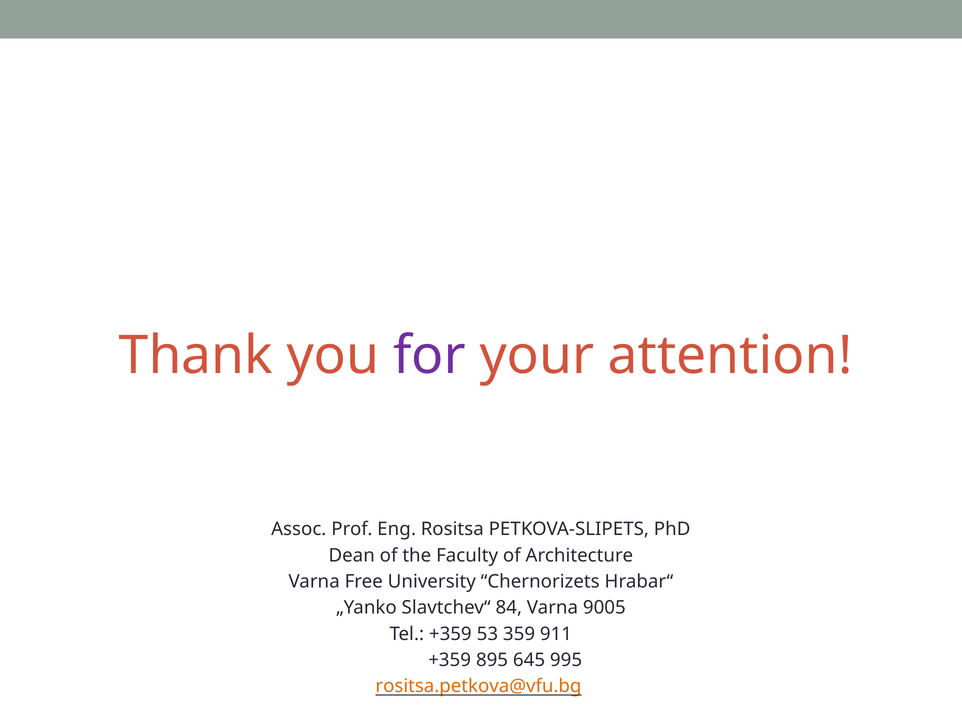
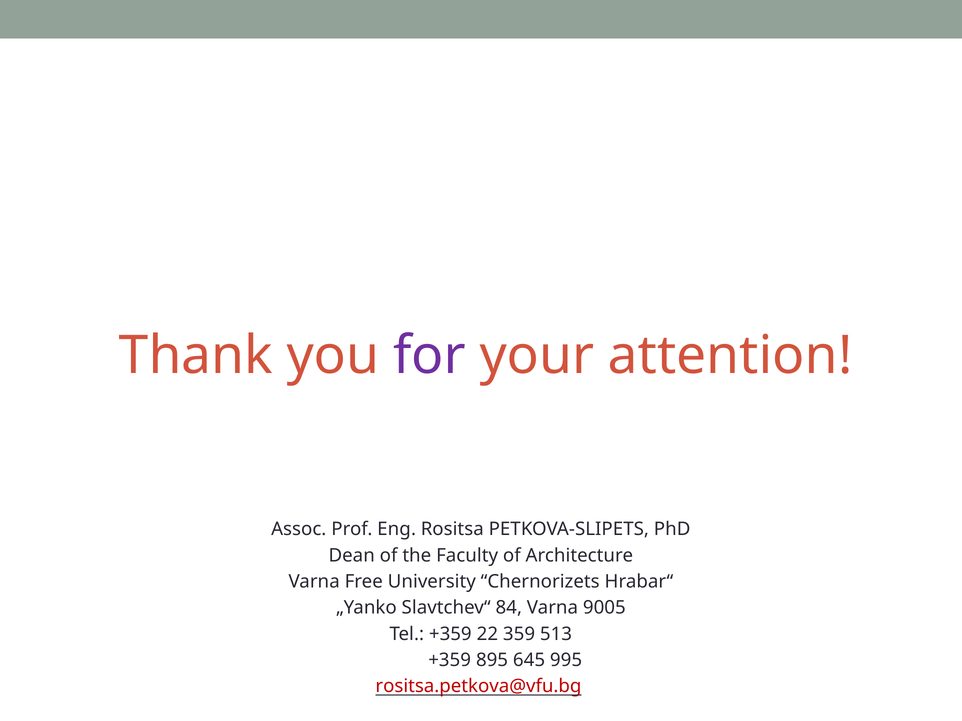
53: 53 -> 22 (487, 634)
911: 911 -> 513 (556, 634)
rositsa.petkova@vfu.bg colour: orange -> red (478, 687)
